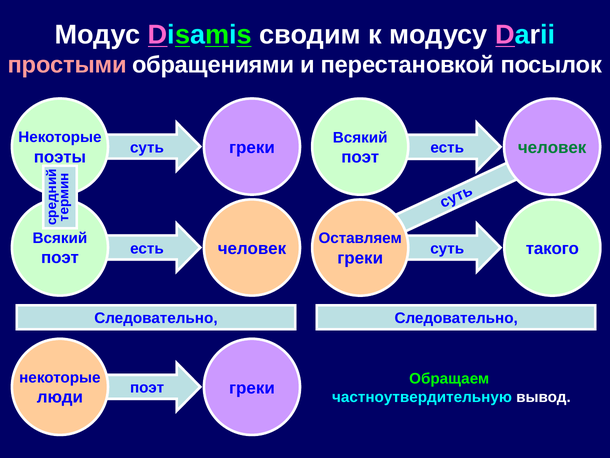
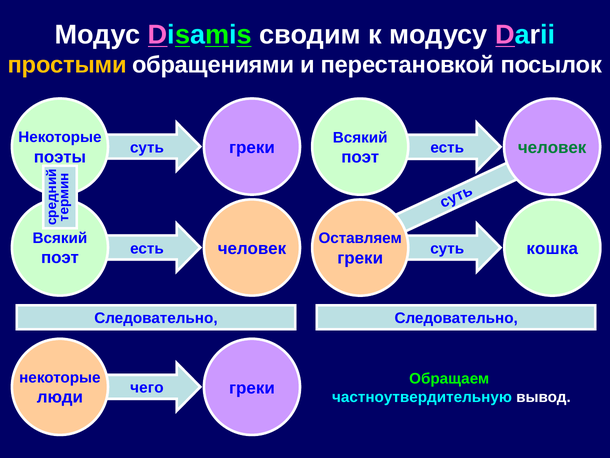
простыми colour: pink -> yellow (67, 65)
такого: такого -> кошка (552, 248)
поэт: поэт -> чего (147, 388)
